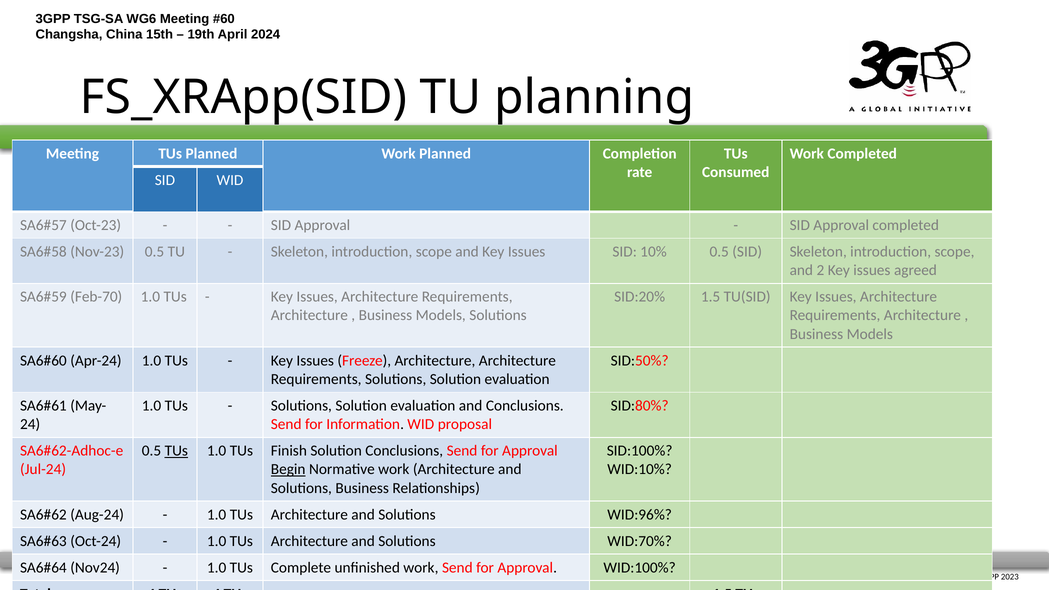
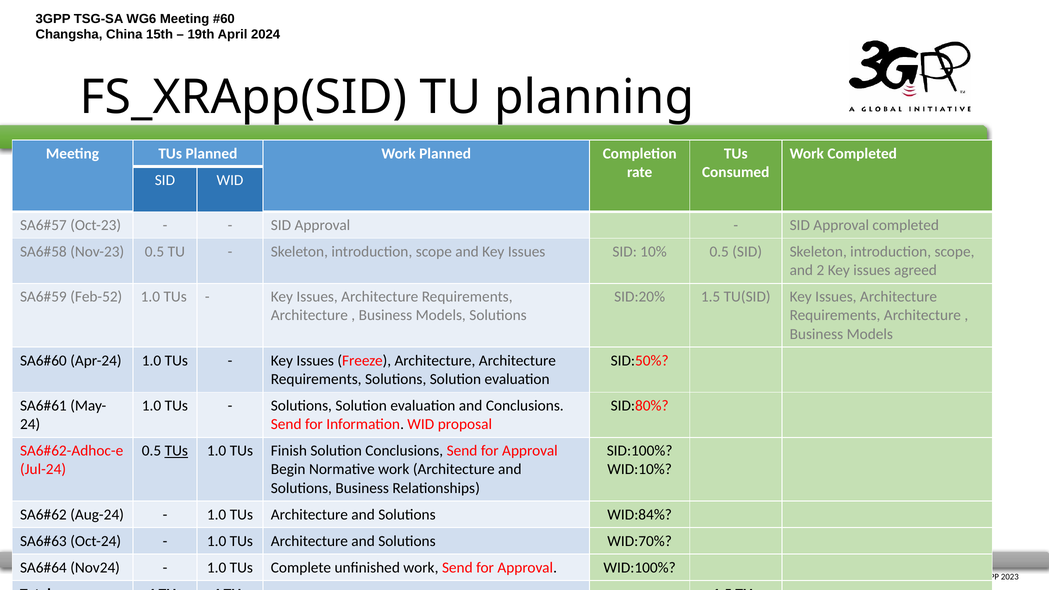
Feb-70: Feb-70 -> Feb-52 (96, 297)
Begin underline: present -> none (288, 469)
WID:96%: WID:96% -> WID:84% (640, 515)
